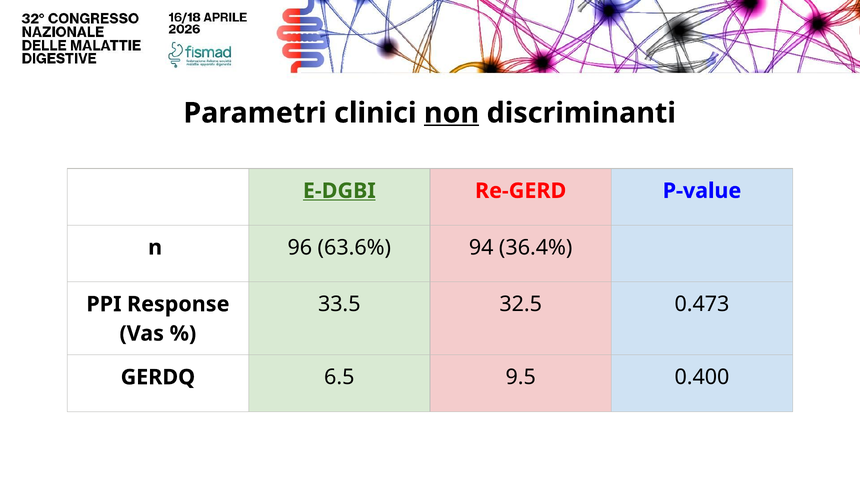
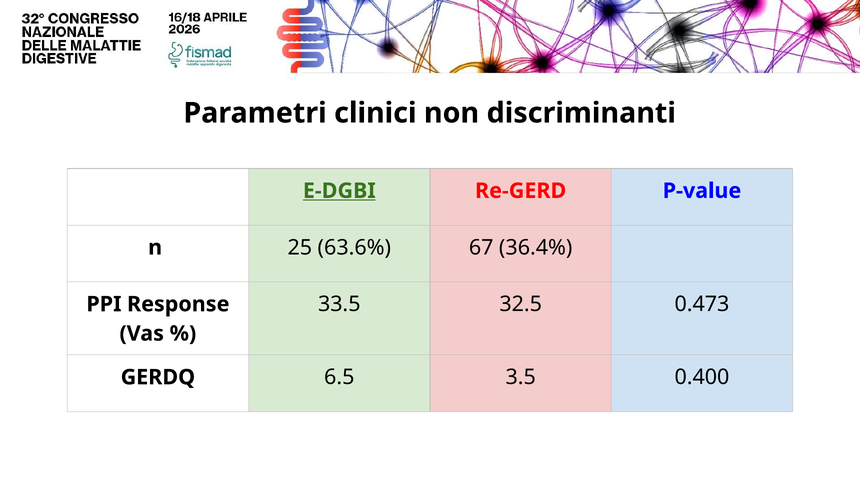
non underline: present -> none (452, 113)
96: 96 -> 25 (300, 247)
94: 94 -> 67 (481, 247)
9.5: 9.5 -> 3.5 (521, 377)
